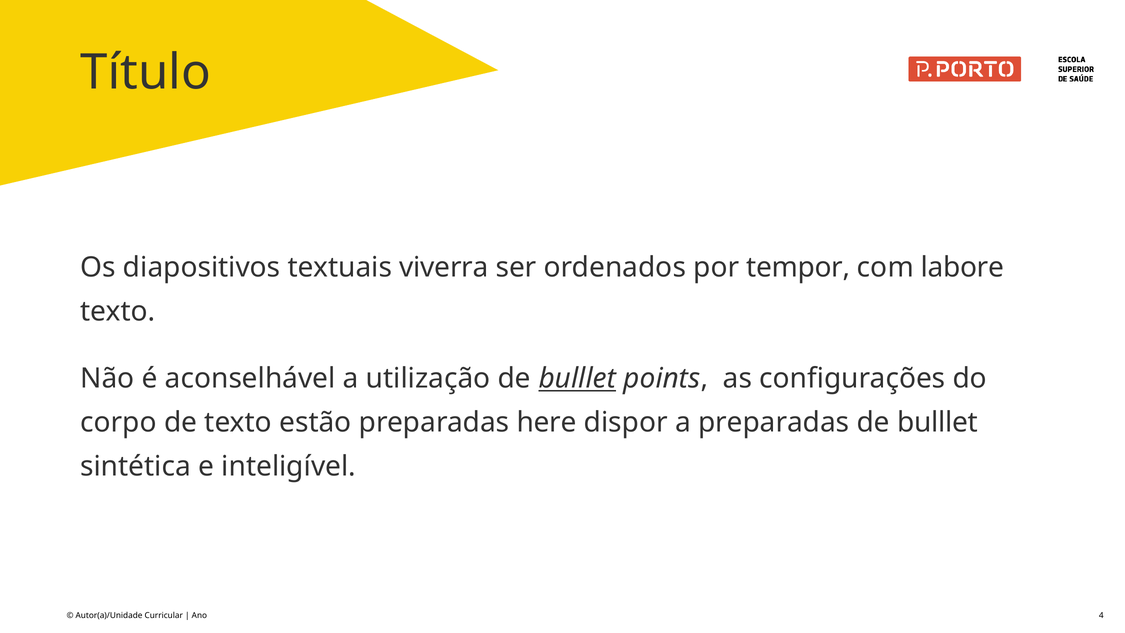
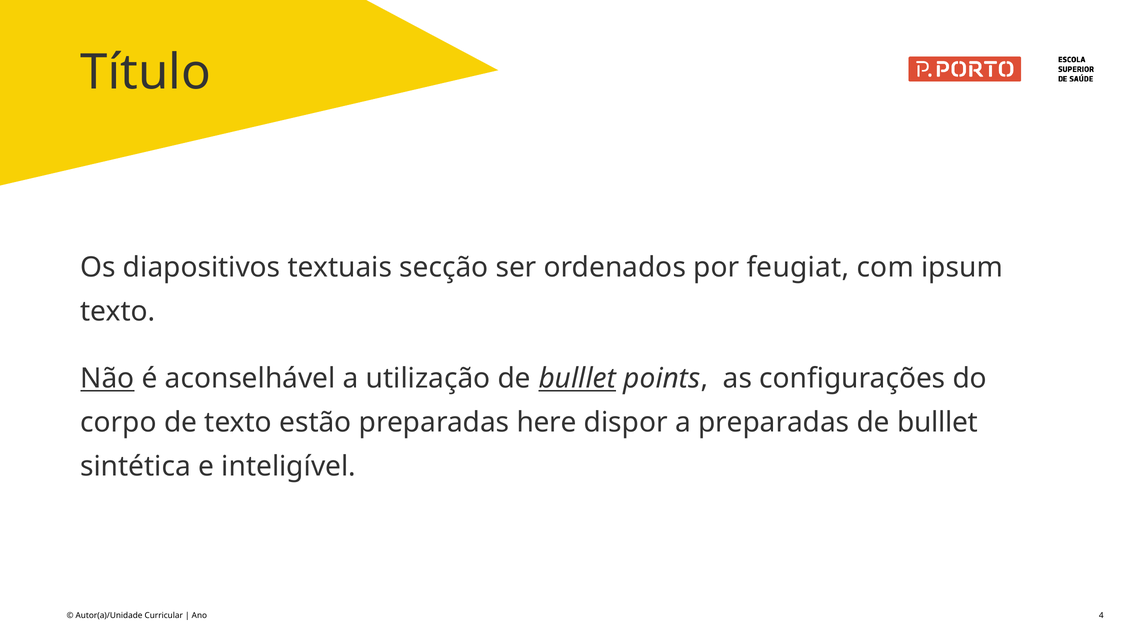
viverra: viverra -> secção (444, 267)
tempor: tempor -> feugiat (798, 267)
labore: labore -> ipsum (962, 267)
Não underline: none -> present (107, 378)
